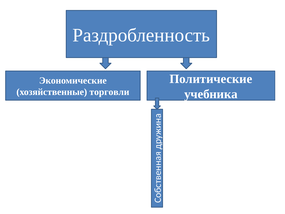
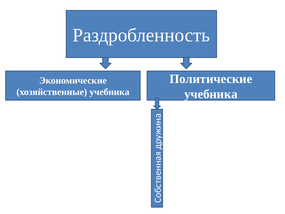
хозяйственные торговли: торговли -> учебника (109, 92)
